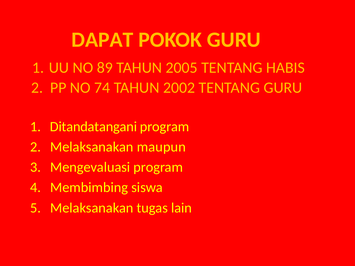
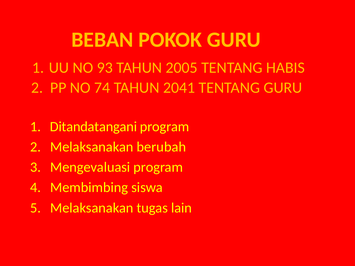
DAPAT: DAPAT -> BEBAN (102, 40)
89: 89 -> 93 (105, 68)
2002: 2002 -> 2041 (179, 88)
maupun: maupun -> berubah (161, 147)
